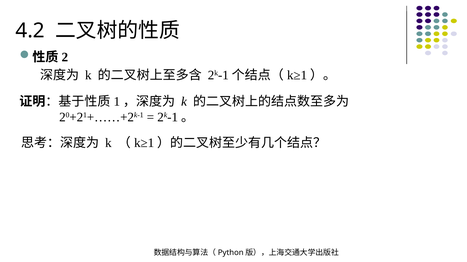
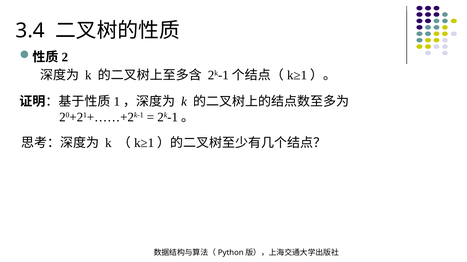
4.2: 4.2 -> 3.4 (30, 31)
